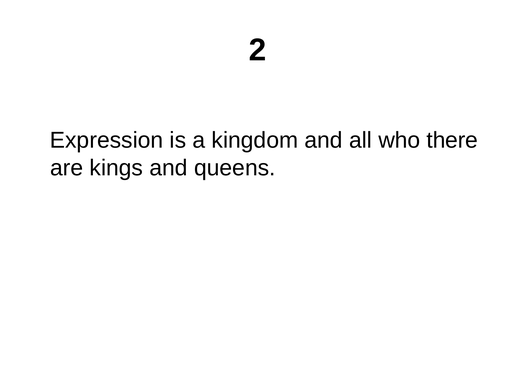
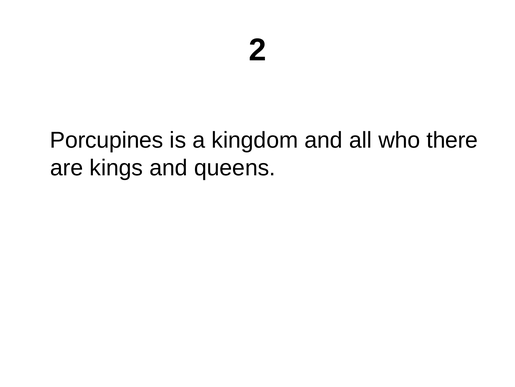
Expression: Expression -> Porcupines (107, 140)
